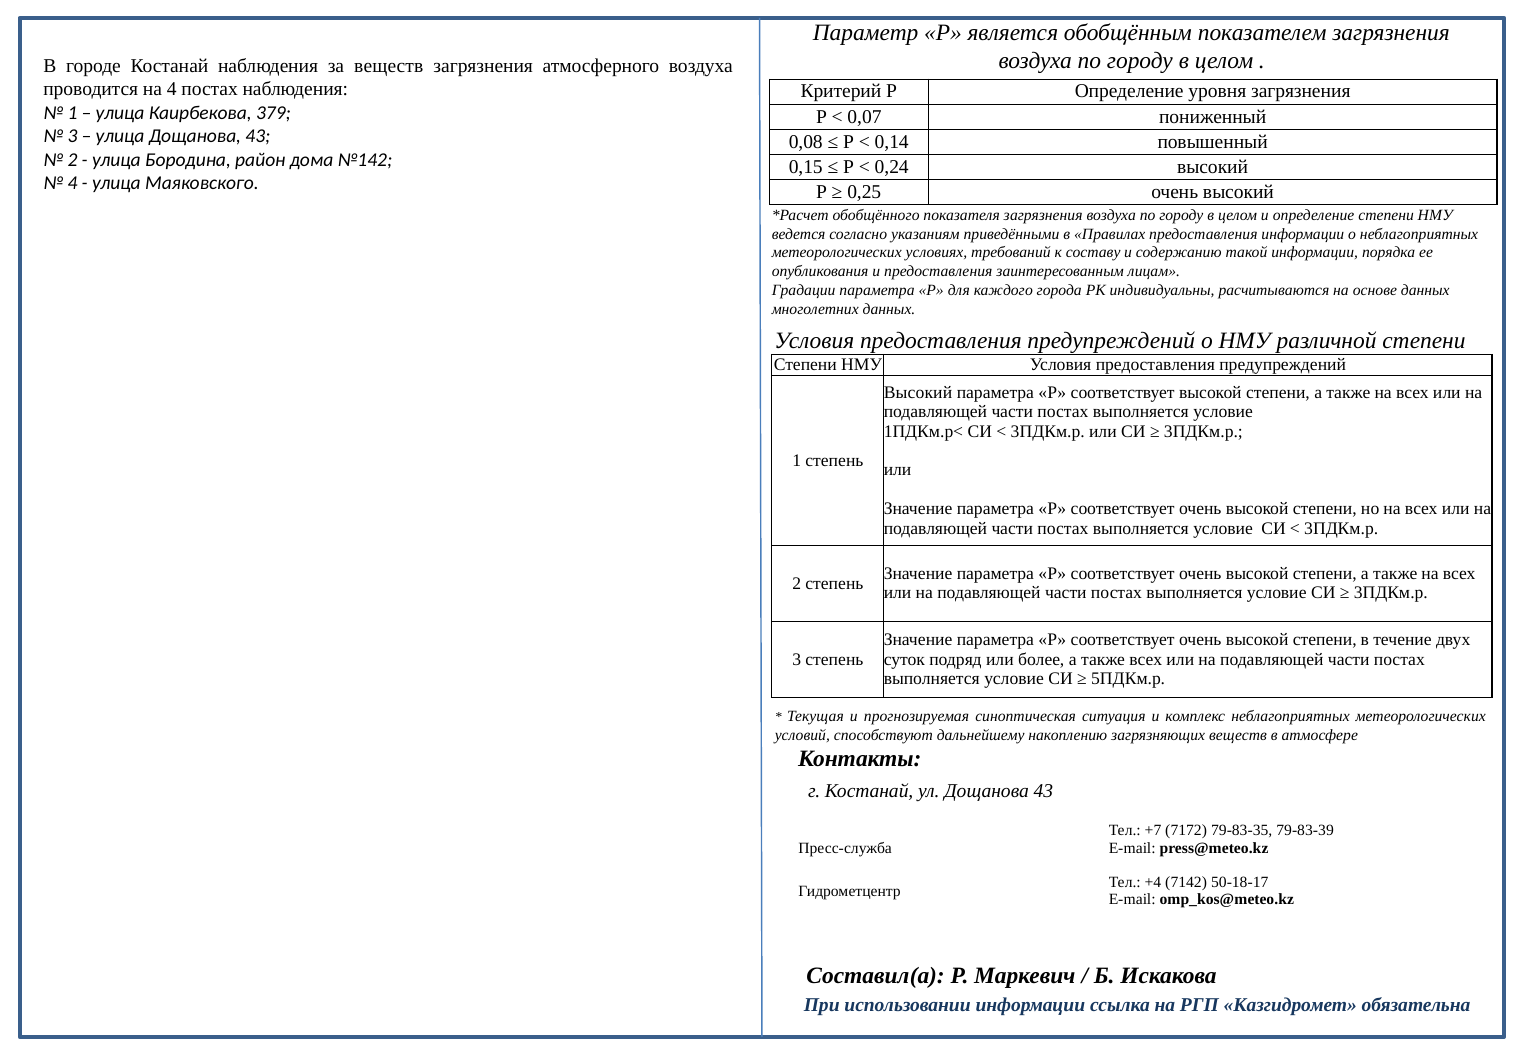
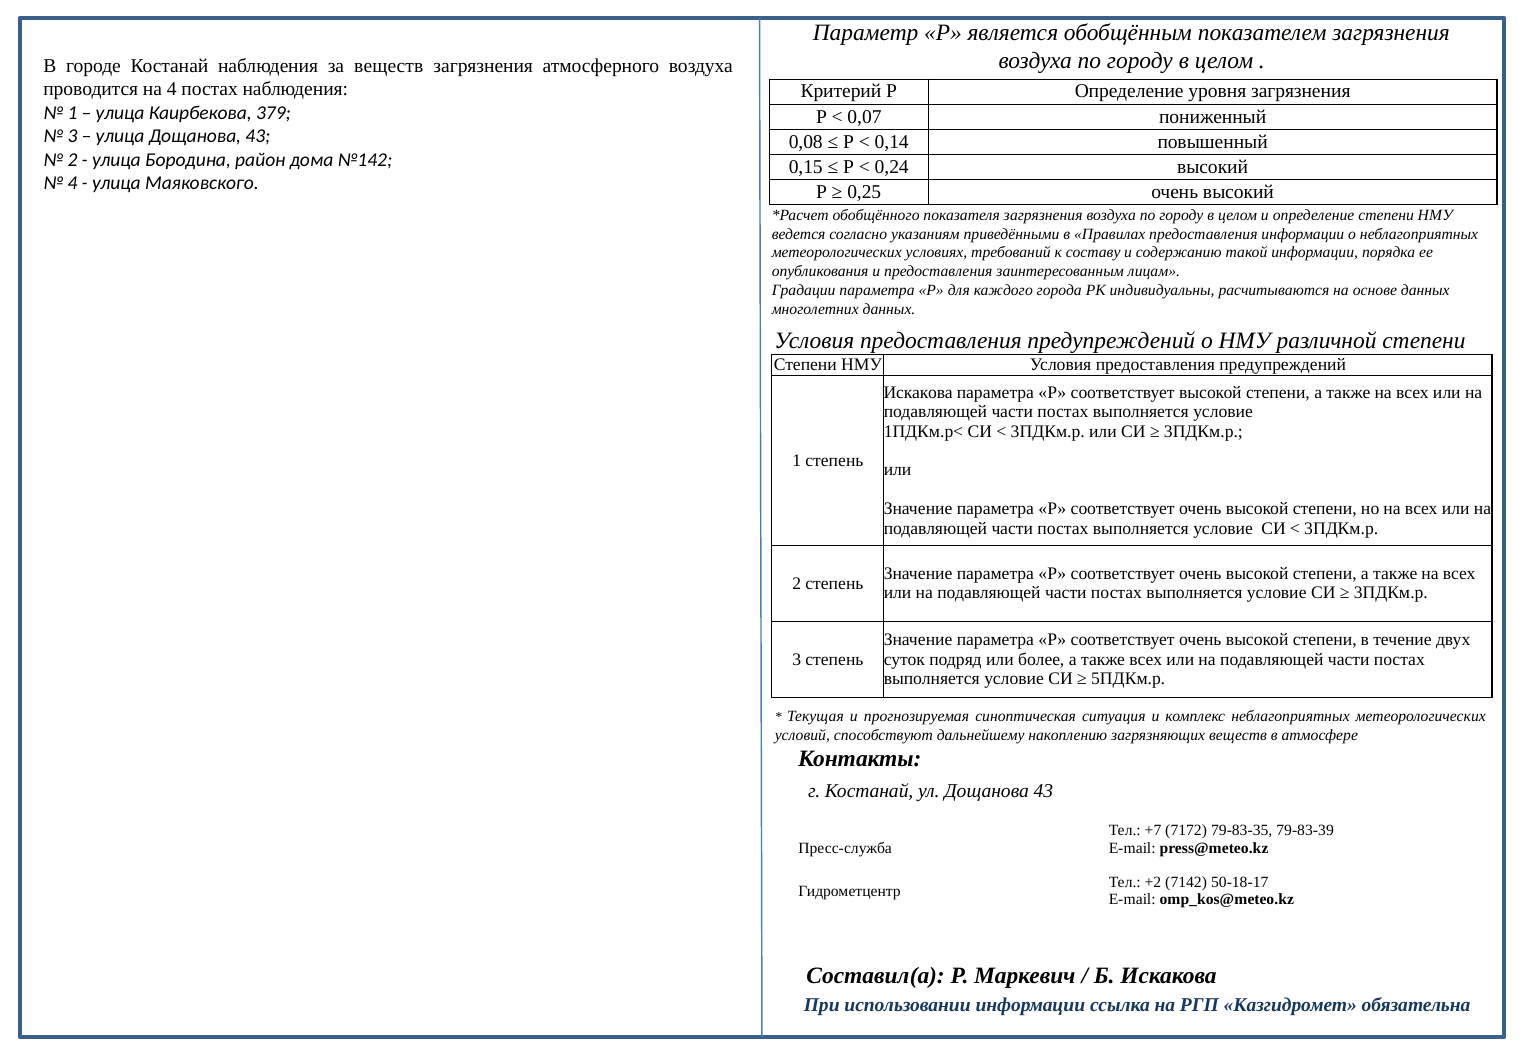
Высокий: Высокий -> Искакова (918, 392)
+4: +4 -> +2 (1153, 882)
